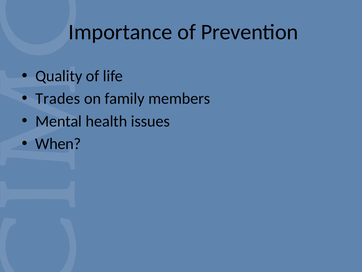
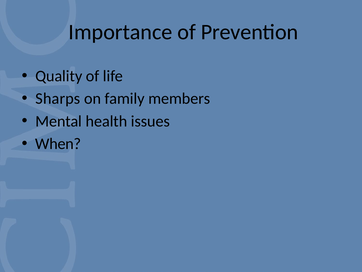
Trades: Trades -> Sharps (58, 98)
